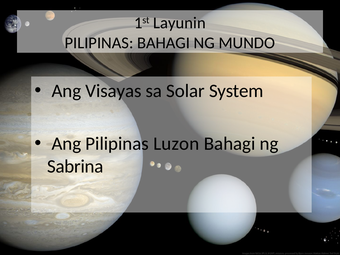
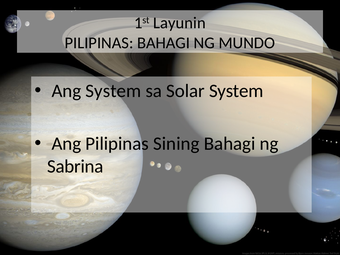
Ang Visayas: Visayas -> System (113, 91)
Luzon: Luzon -> Sining (176, 144)
